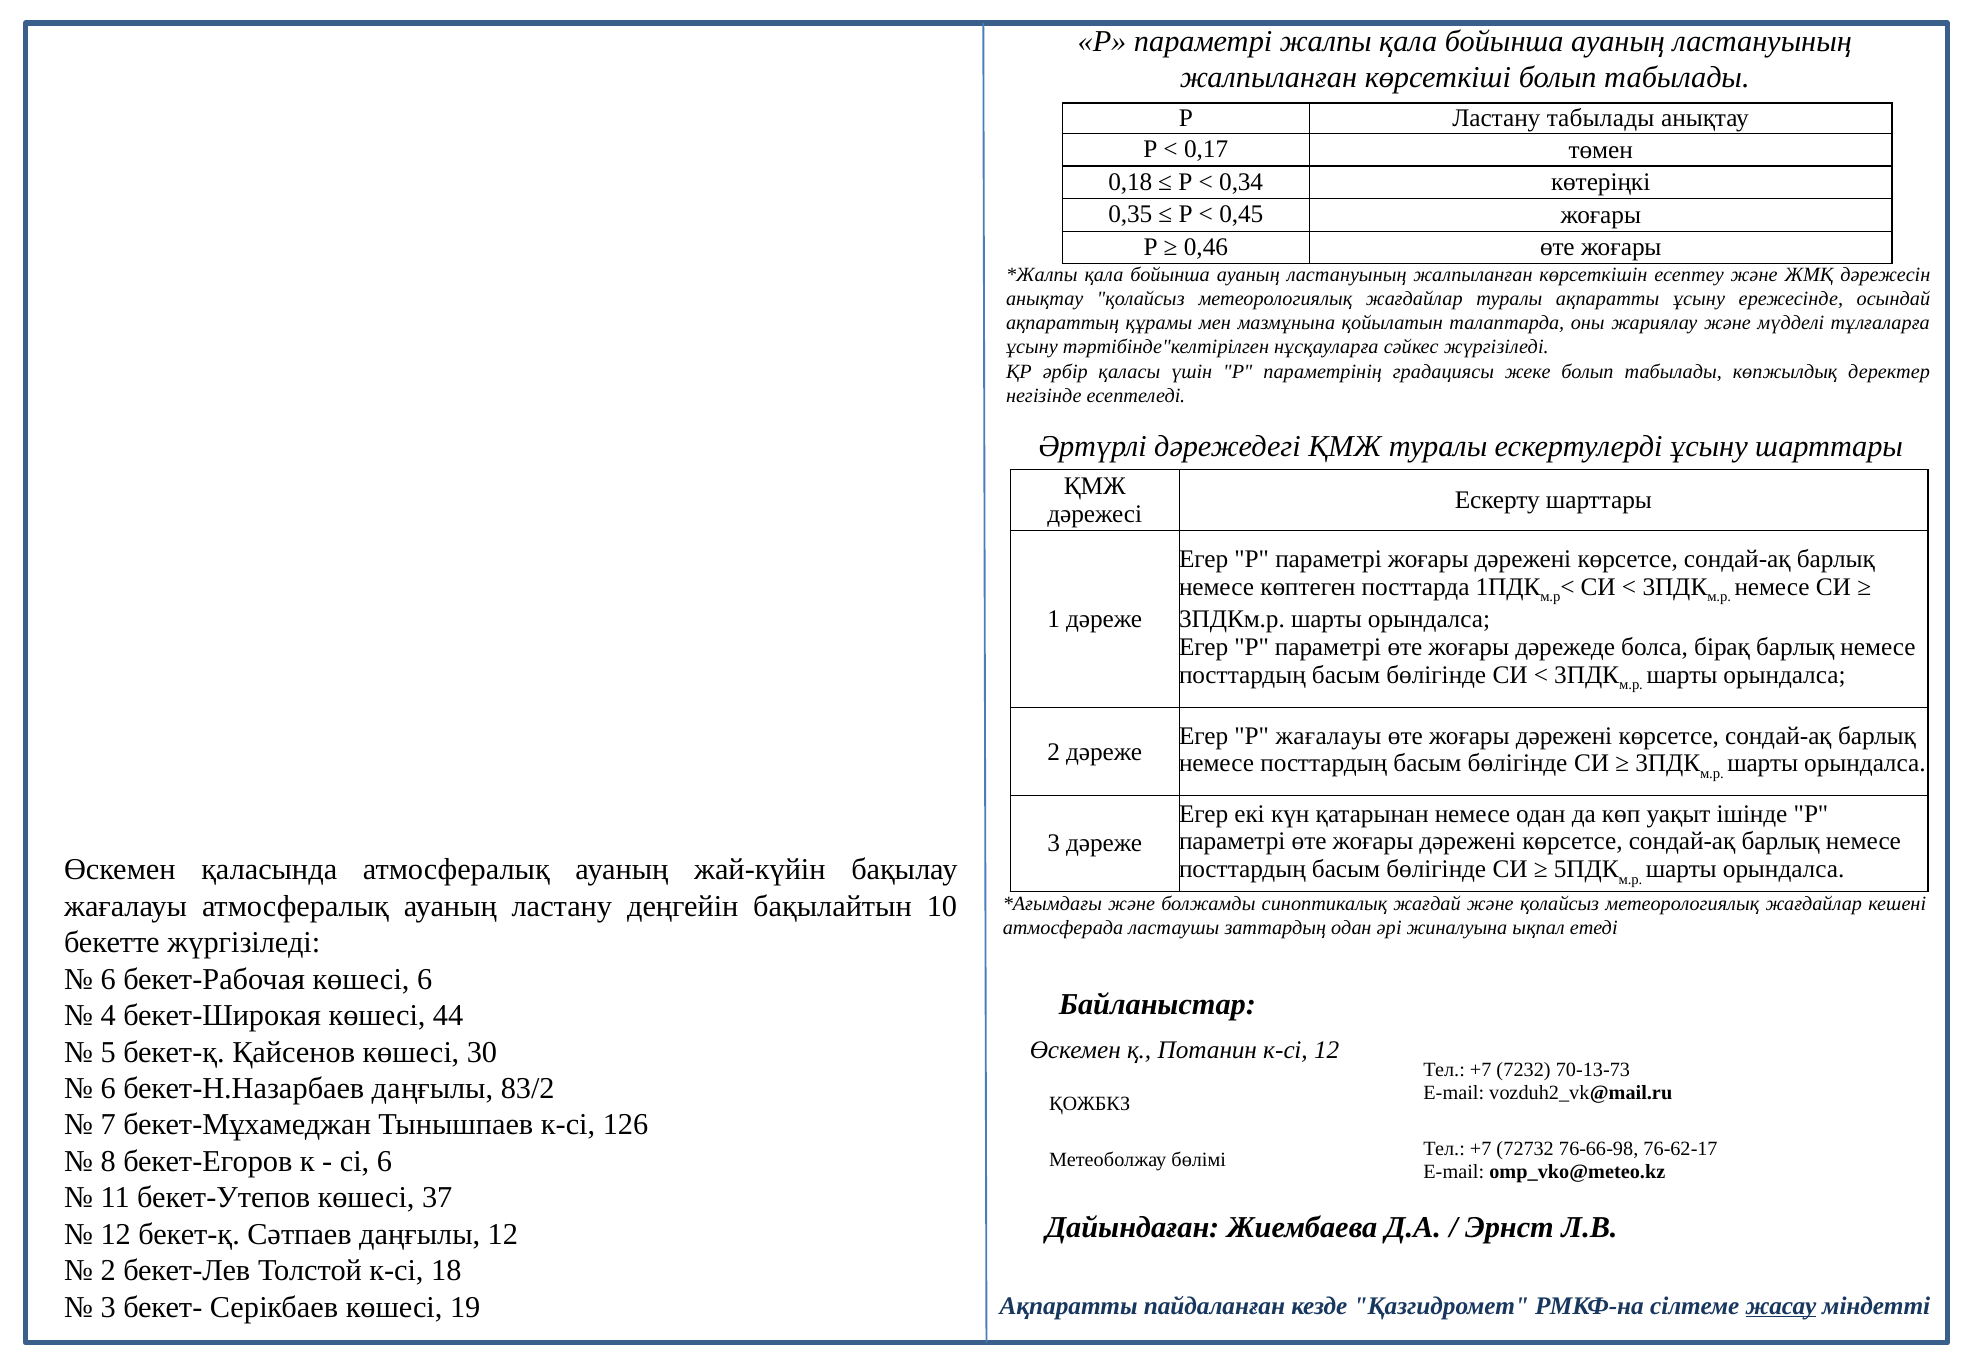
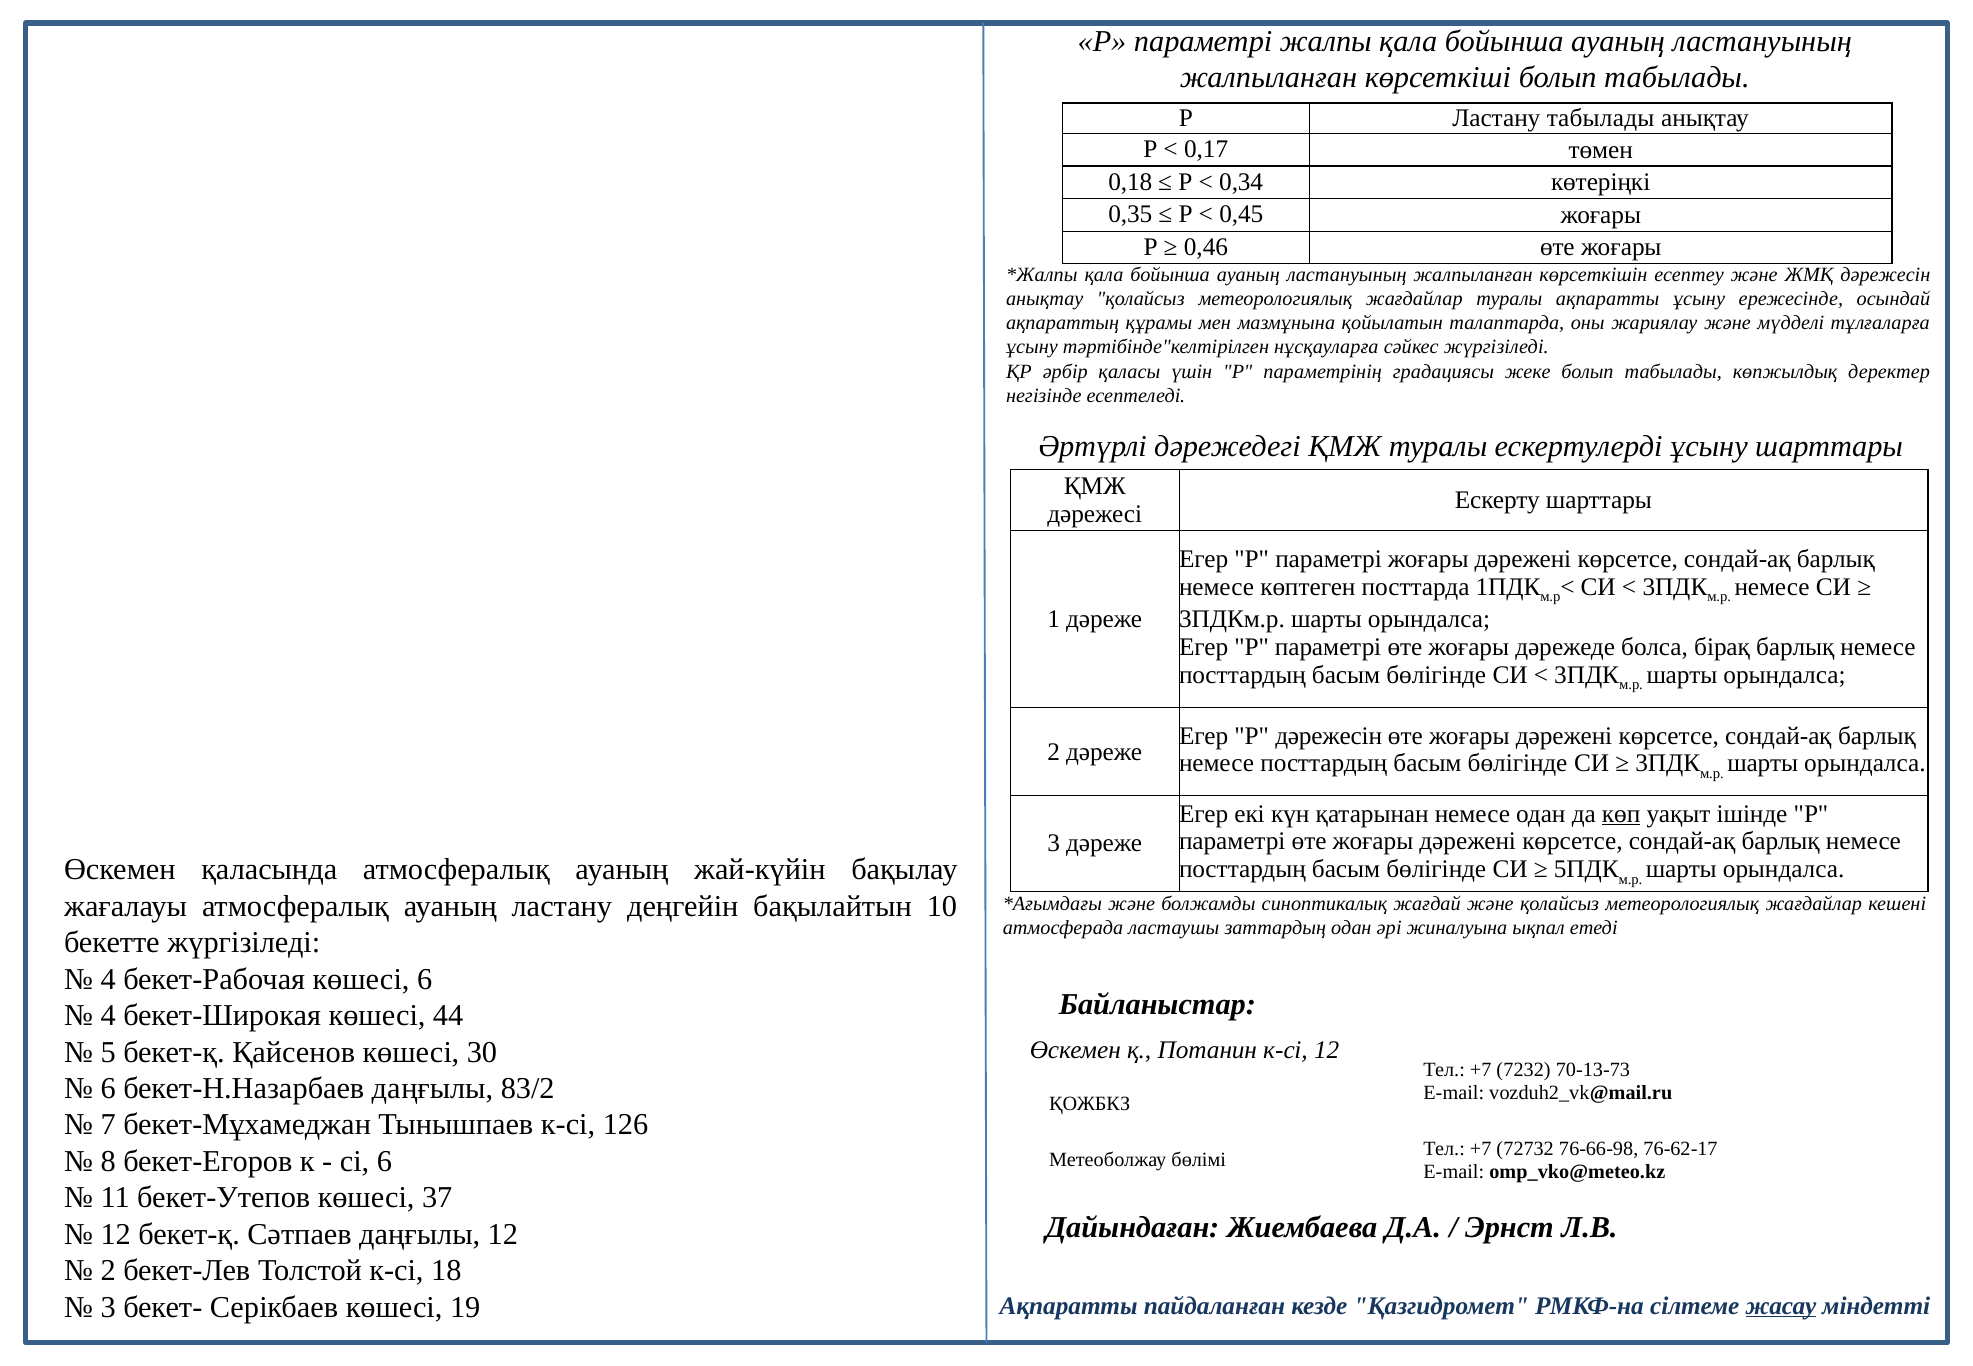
Р жағалауы: жағалауы -> дәрежесін (1329, 736)
көп underline: none -> present (1621, 814)
6: 6 -> 4 (108, 979)
